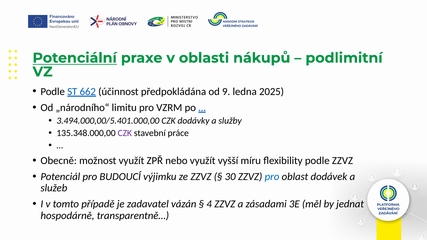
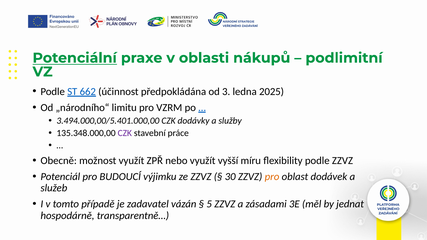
9: 9 -> 3 (226, 92)
pro colour: blue -> orange (272, 177)
4: 4 -> 5 (209, 204)
